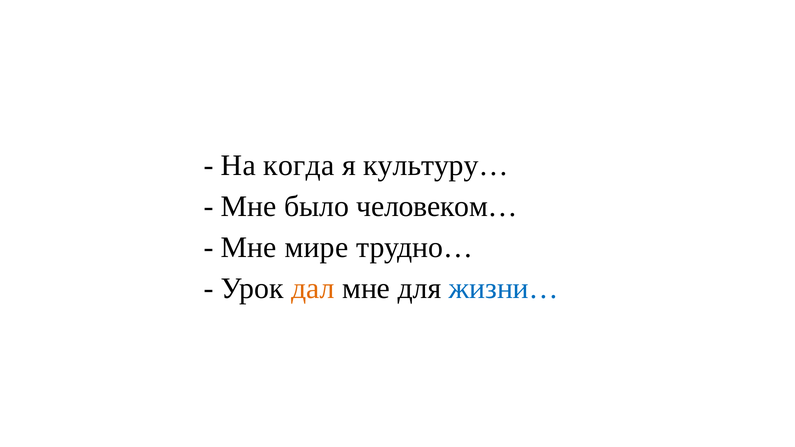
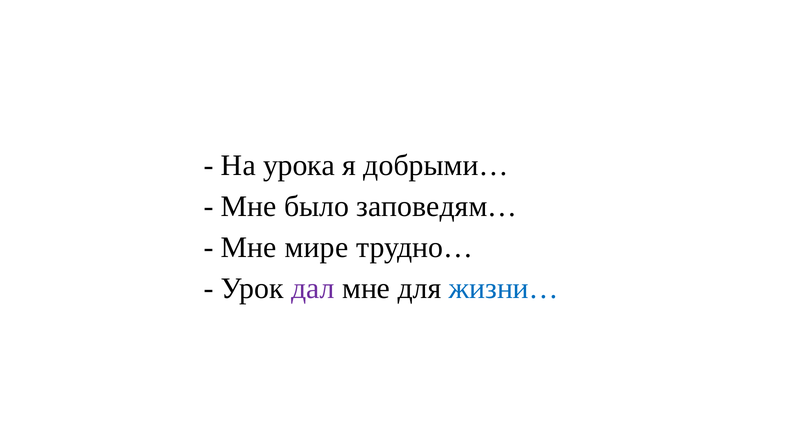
когда: когда -> урока (299, 165)
культуру…: культуру… -> добрыми… (436, 165)
человеком…: человеком… -> заповедям… (437, 206)
дал colour: orange -> purple (313, 289)
